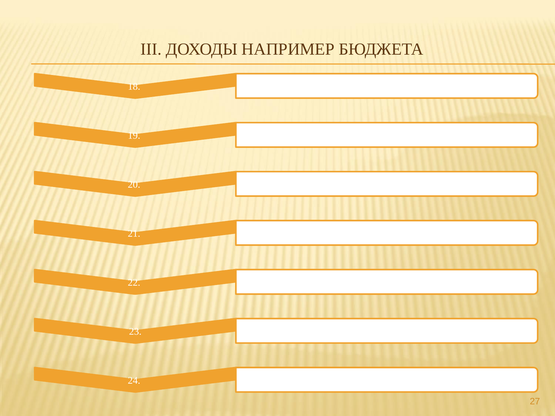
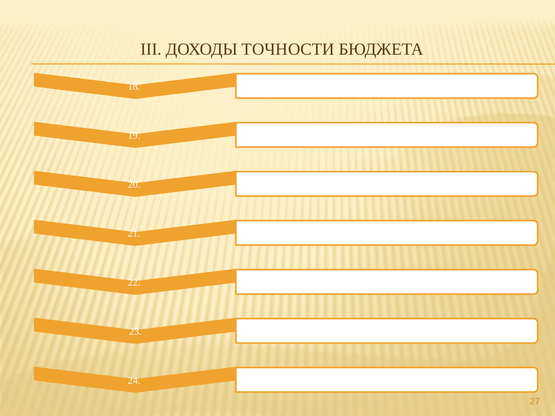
НАПРИМЕР: НАПРИМЕР -> ТОЧНОСТИ (288, 49)
